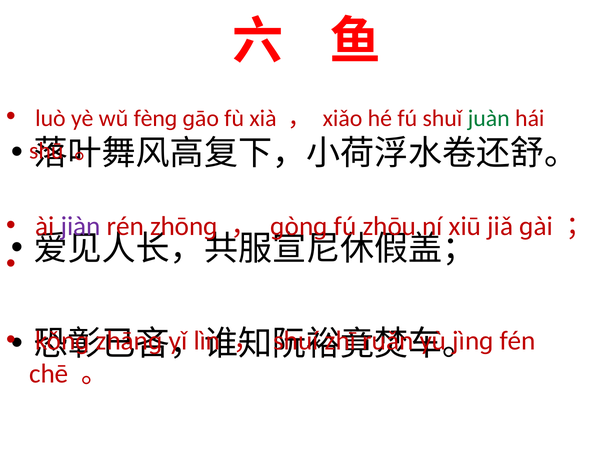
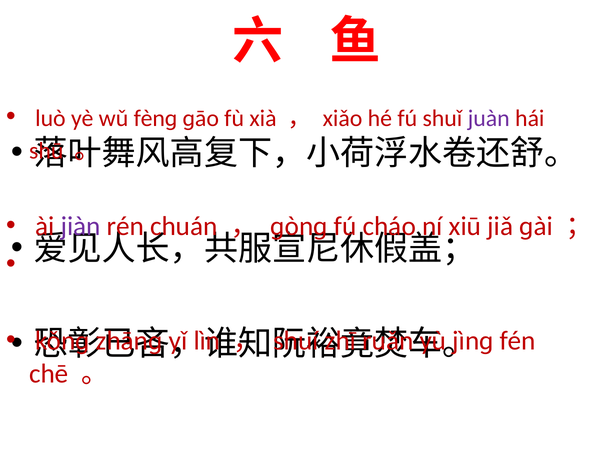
juàn colour: green -> purple (489, 118)
zhōnɡ: zhōnɡ -> chuán (184, 226)
zhōu: zhōu -> cháo (389, 226)
